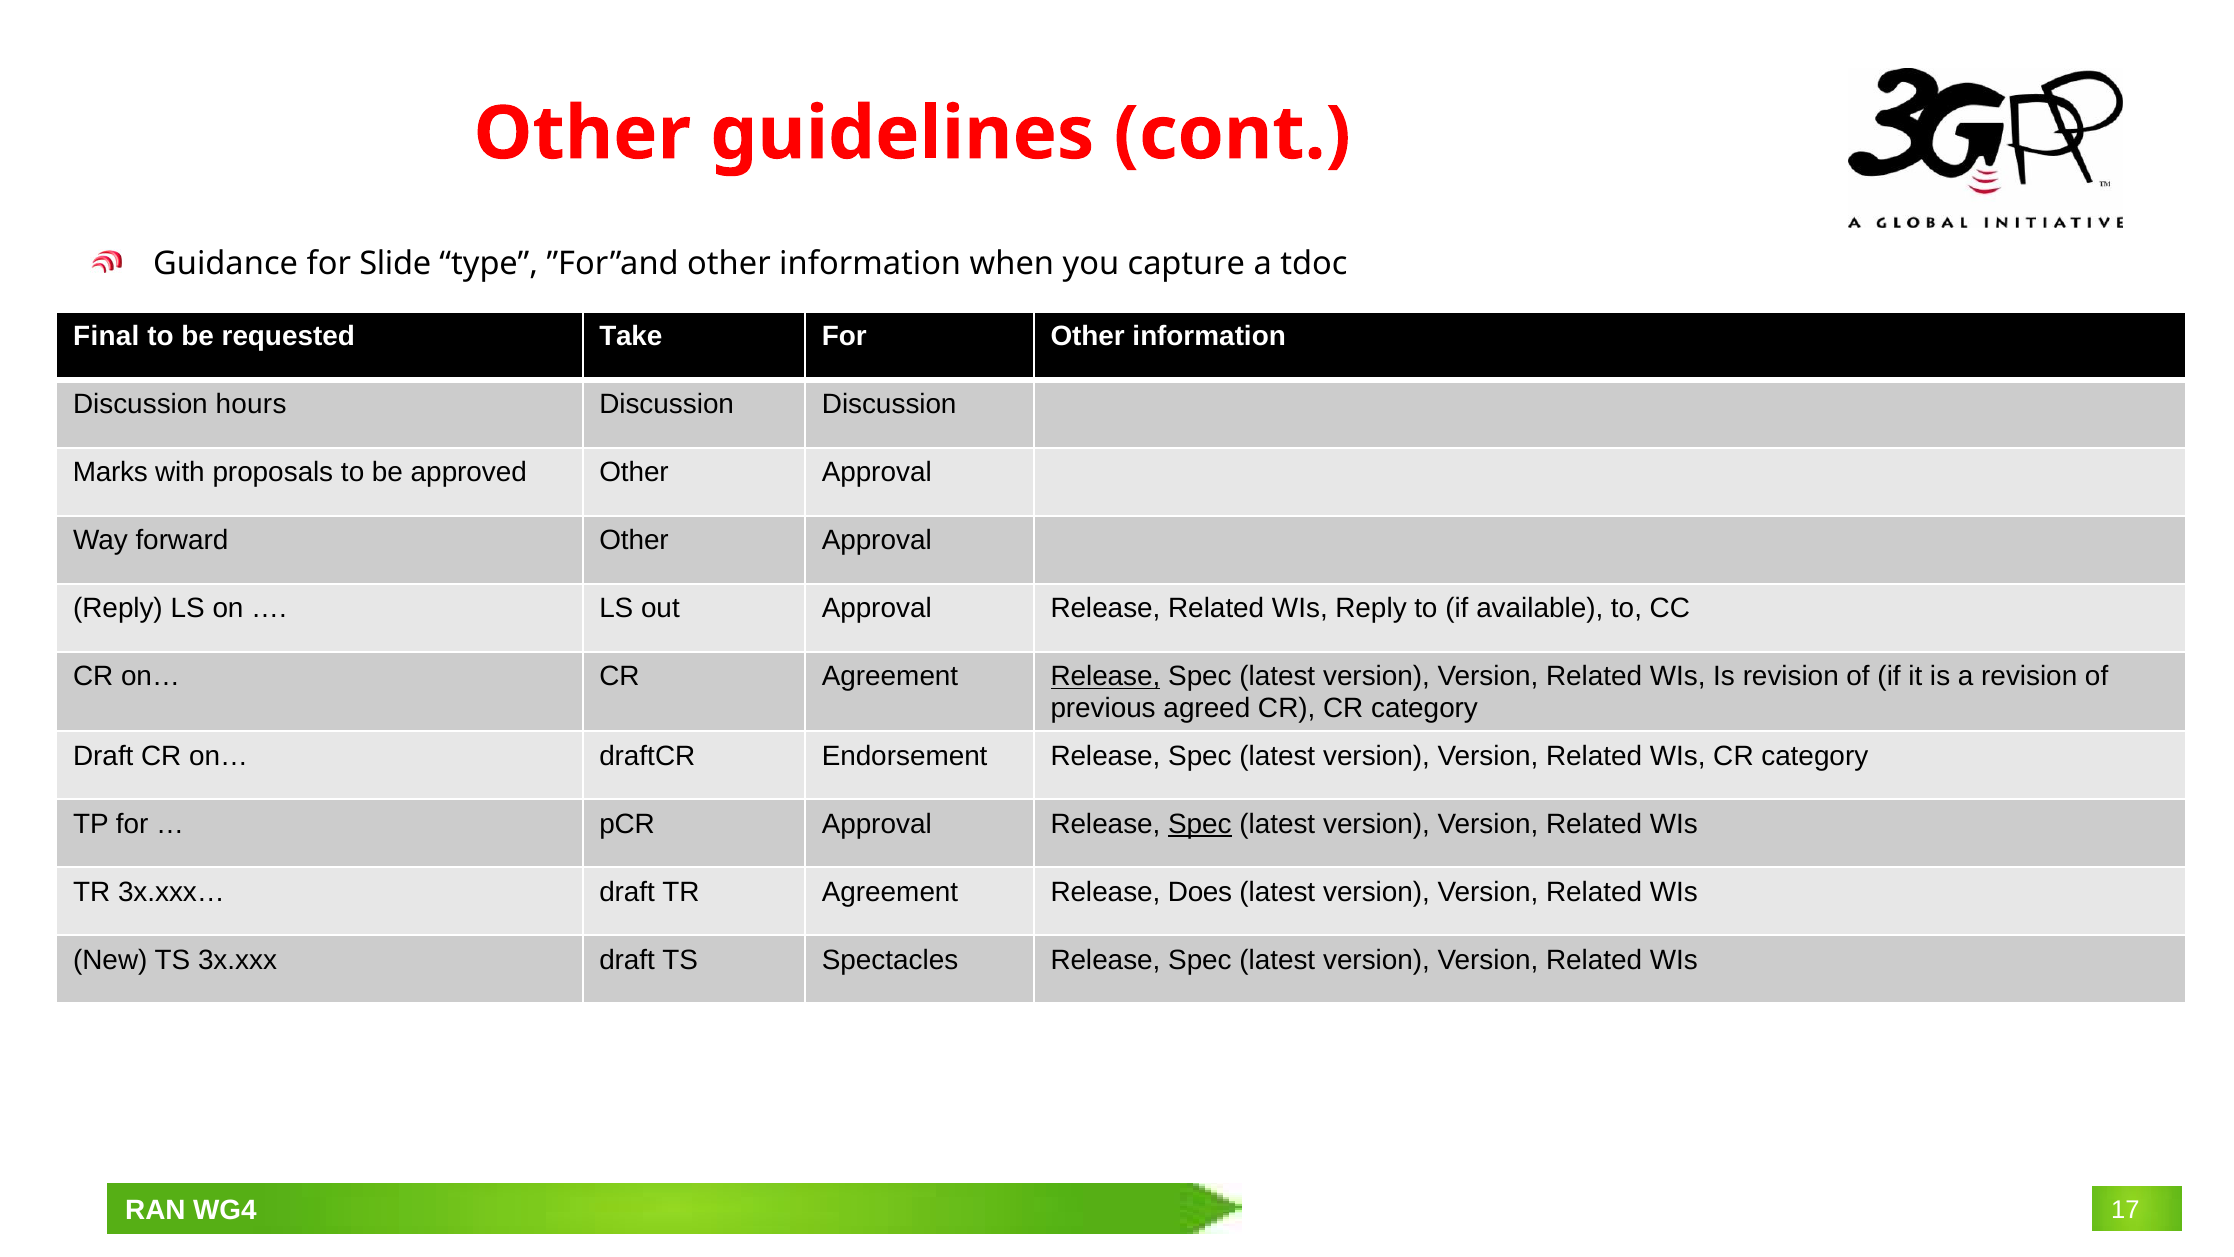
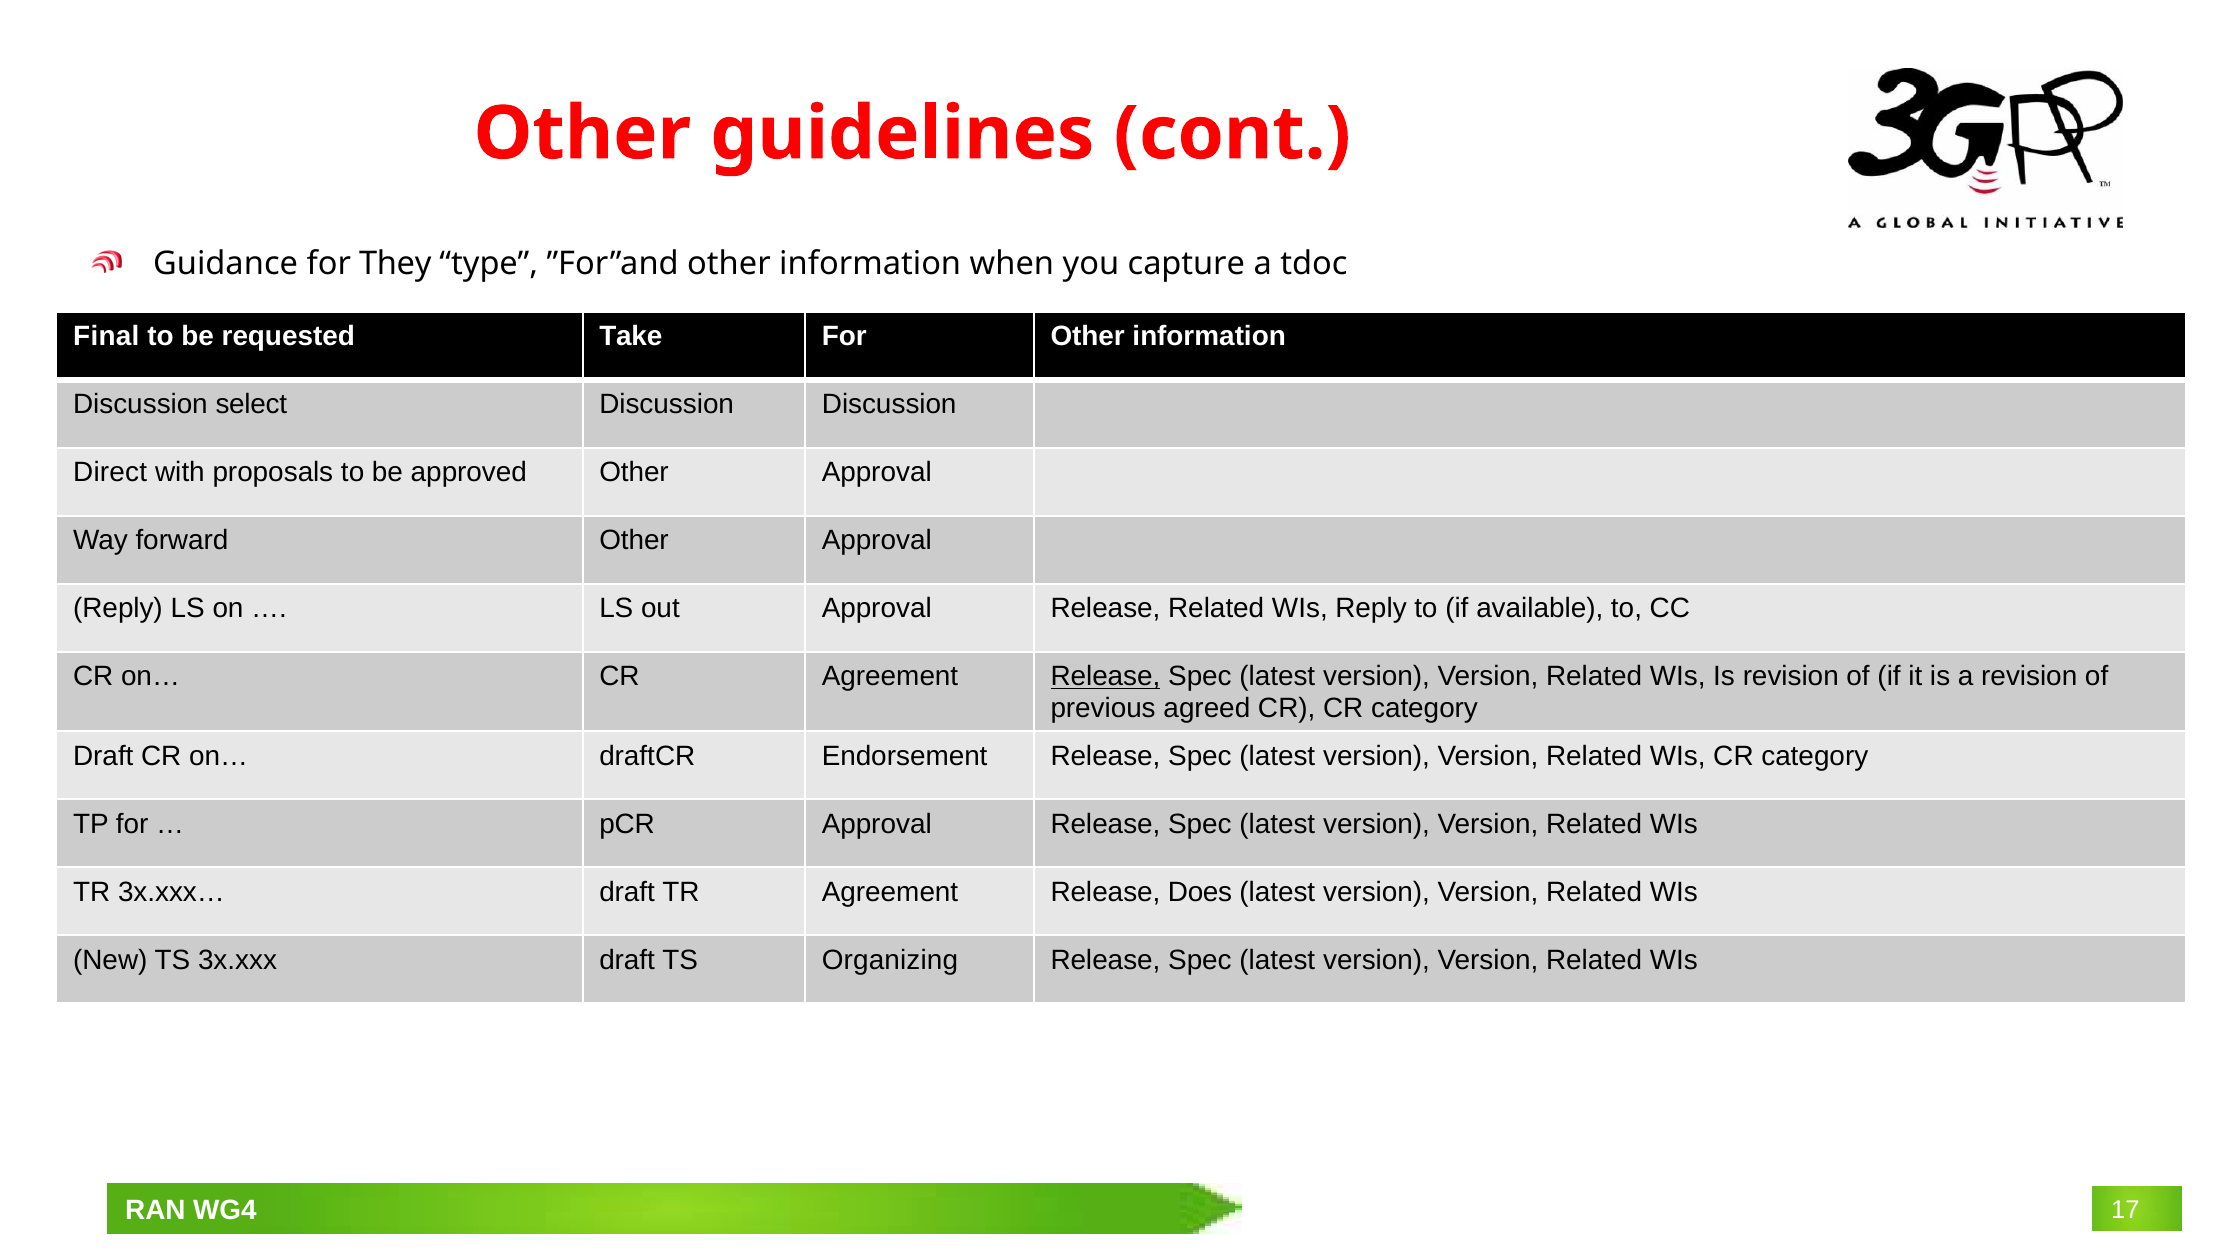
Slide: Slide -> They (395, 264)
hours: hours -> select (251, 405)
Marks: Marks -> Direct (110, 473)
Spec underline: present -> none (1200, 824)
Spectacles: Spectacles -> Organizing (890, 960)
